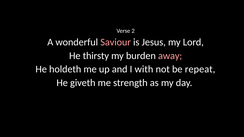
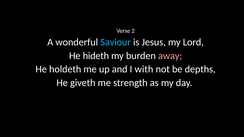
Saviour colour: pink -> light blue (116, 42)
thirsty: thirsty -> hideth (96, 56)
repeat: repeat -> depths (200, 69)
